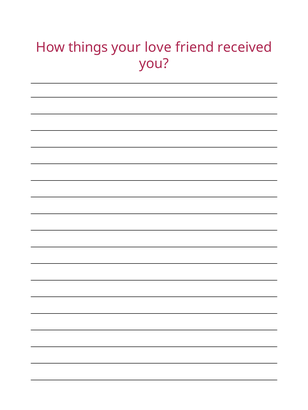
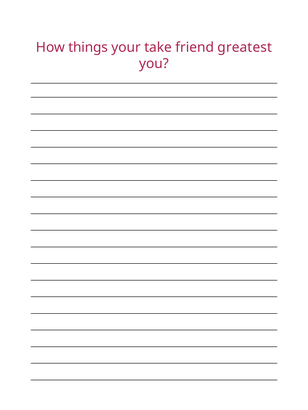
love: love -> take (158, 47)
received: received -> greatest (245, 47)
